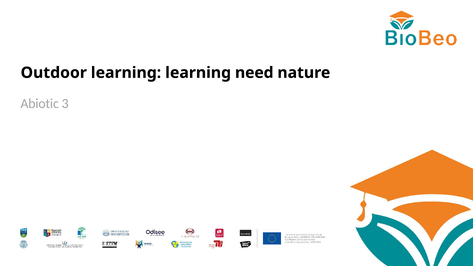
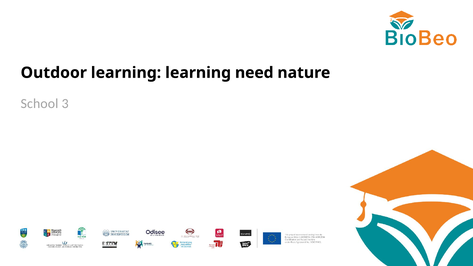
Abiotic: Abiotic -> School (39, 104)
